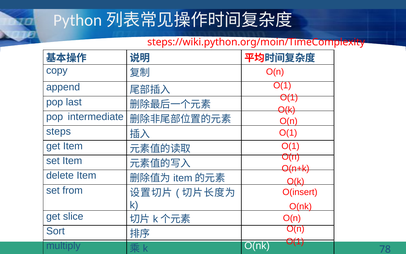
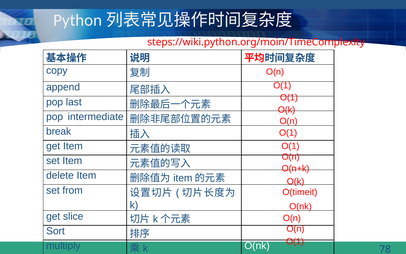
steps: steps -> break (59, 131)
O(insert: O(insert -> O(timeit (300, 192)
